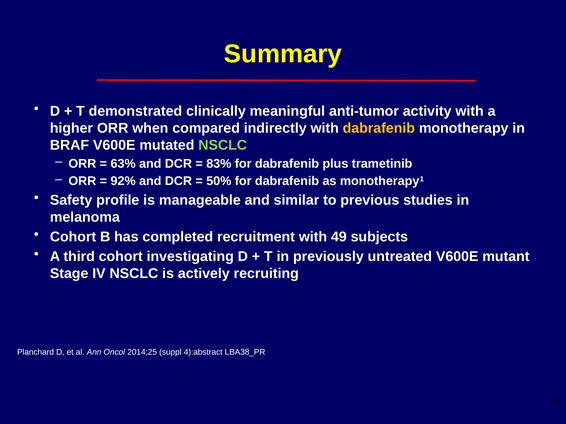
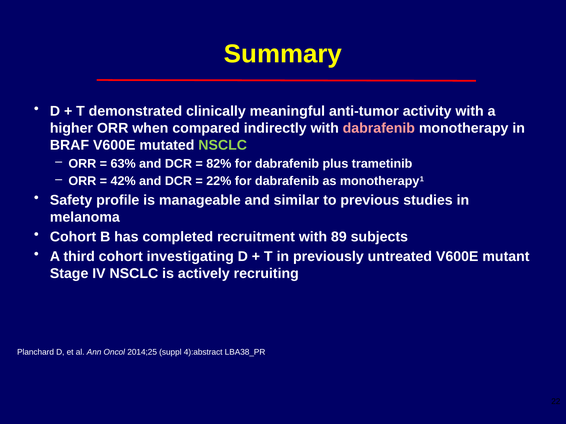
dabrafenib colour: yellow -> pink (379, 128)
83%: 83% -> 82% (219, 164)
92%: 92% -> 42% (123, 181)
50%: 50% -> 22% (219, 181)
49: 49 -> 89 (339, 237)
